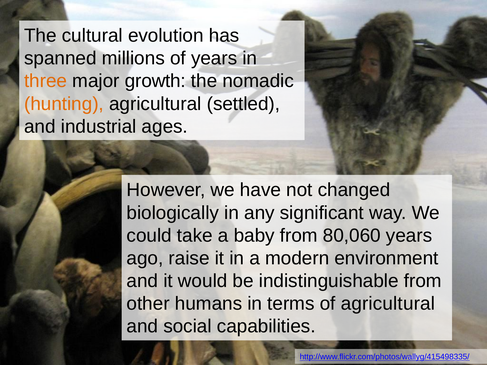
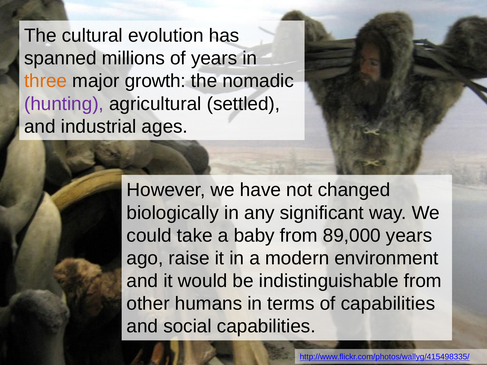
hunting colour: orange -> purple (64, 104)
80,060: 80,060 -> 89,000 (352, 236)
of agricultural: agricultural -> capabilities (388, 304)
